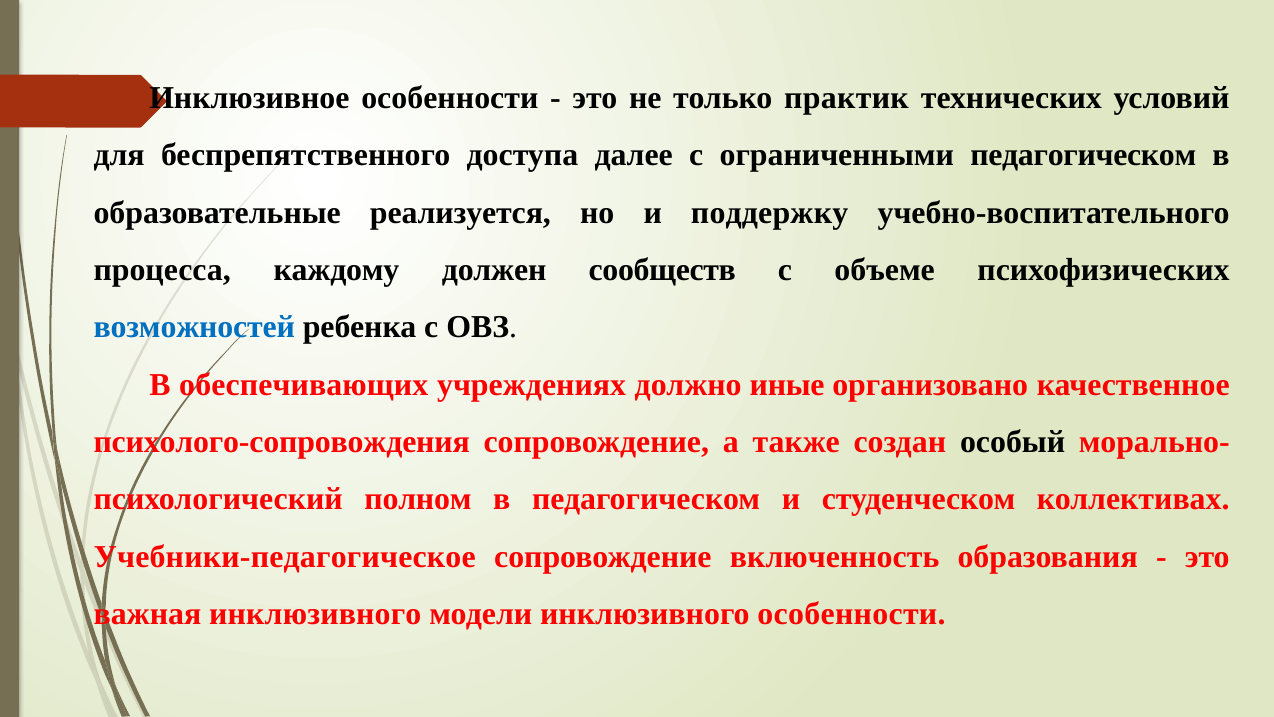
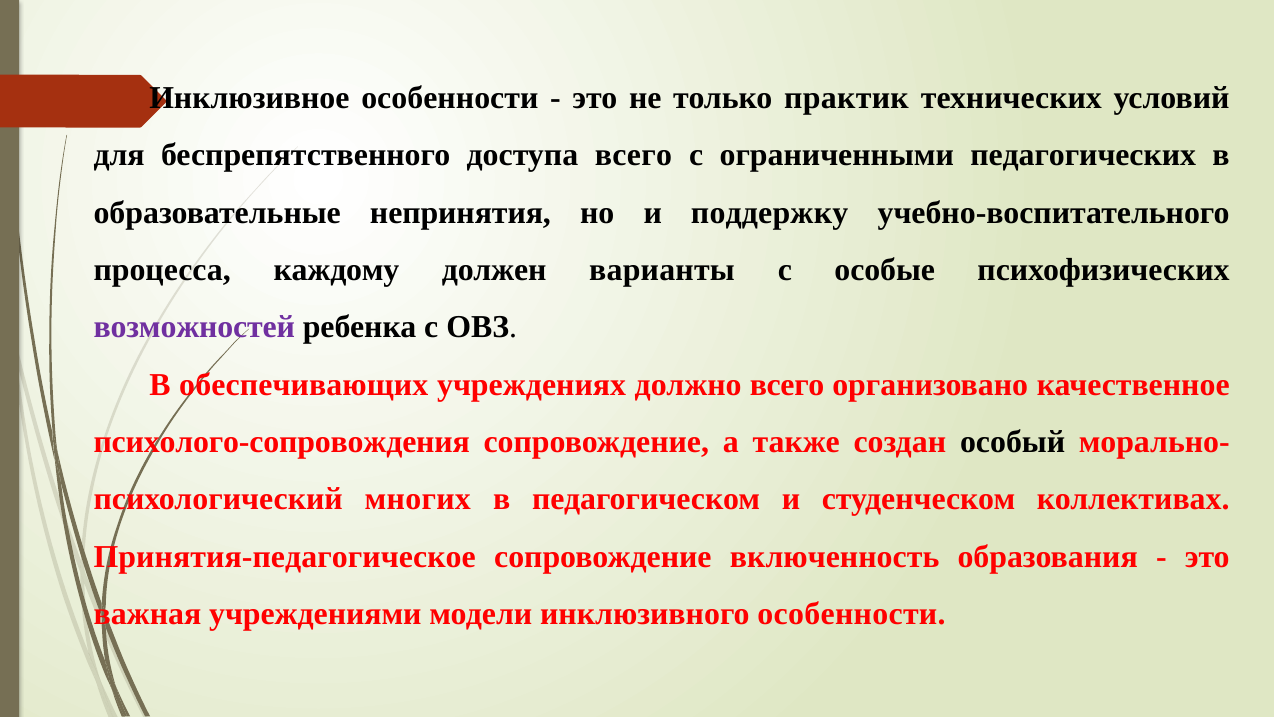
доступа далее: далее -> всего (634, 155)
ограниченными педагогическом: педагогическом -> педагогических (1083, 155)
реализуется: реализуется -> непринятия (460, 213)
сообществ: сообществ -> варианты (662, 270)
объеме: объеме -> особые (885, 270)
возможностей colour: blue -> purple (194, 327)
должно иные: иные -> всего (787, 385)
полном: полном -> многих (418, 499)
Учебники-педагогическое: Учебники-педагогическое -> Принятия-педагогическое (285, 557)
важная инклюзивного: инклюзивного -> учреждениями (315, 614)
